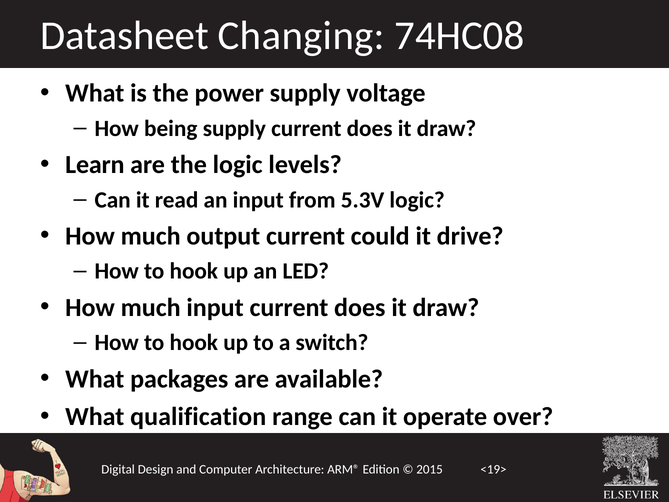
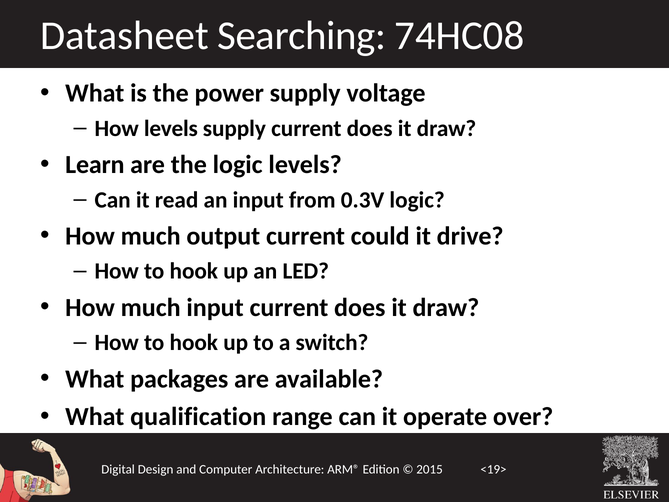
Changing: Changing -> Searching (302, 36)
How being: being -> levels (171, 128)
5.3V: 5.3V -> 0.3V (363, 200)
